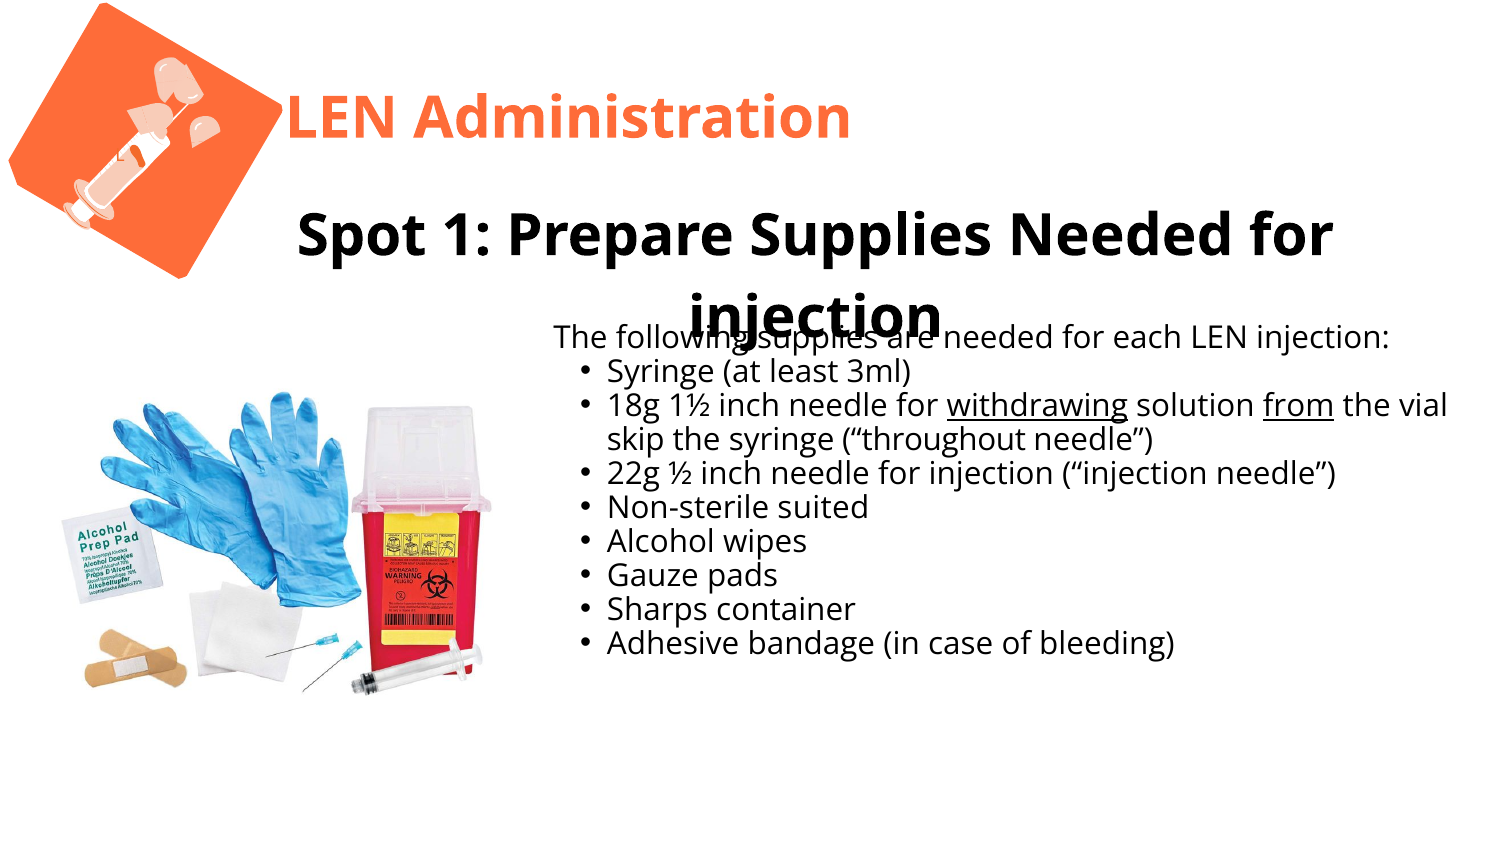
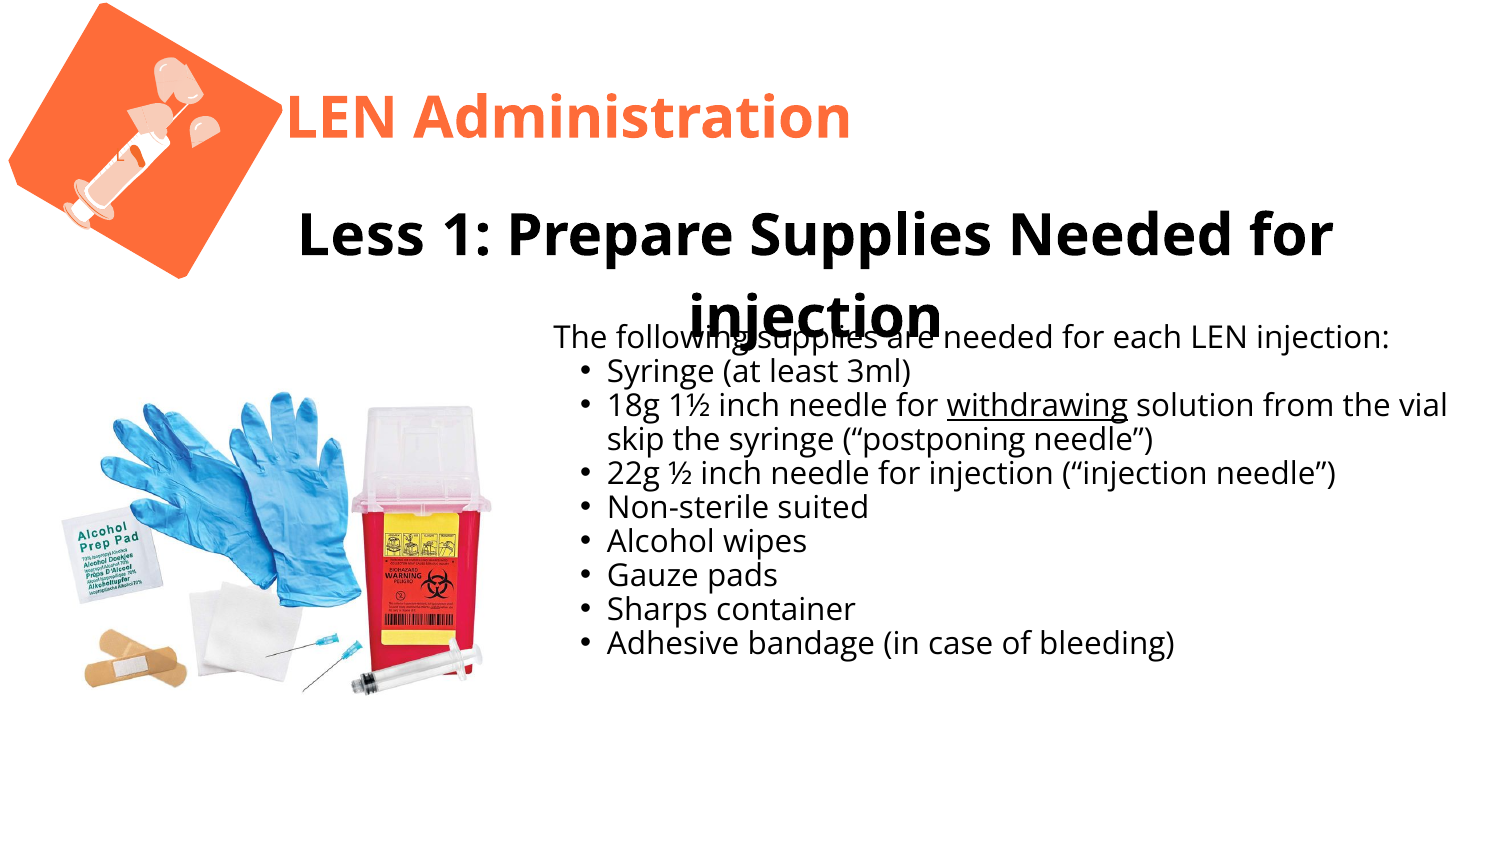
Spot: Spot -> Less (361, 236)
from underline: present -> none (1299, 406)
throughout: throughout -> postponing (934, 440)
